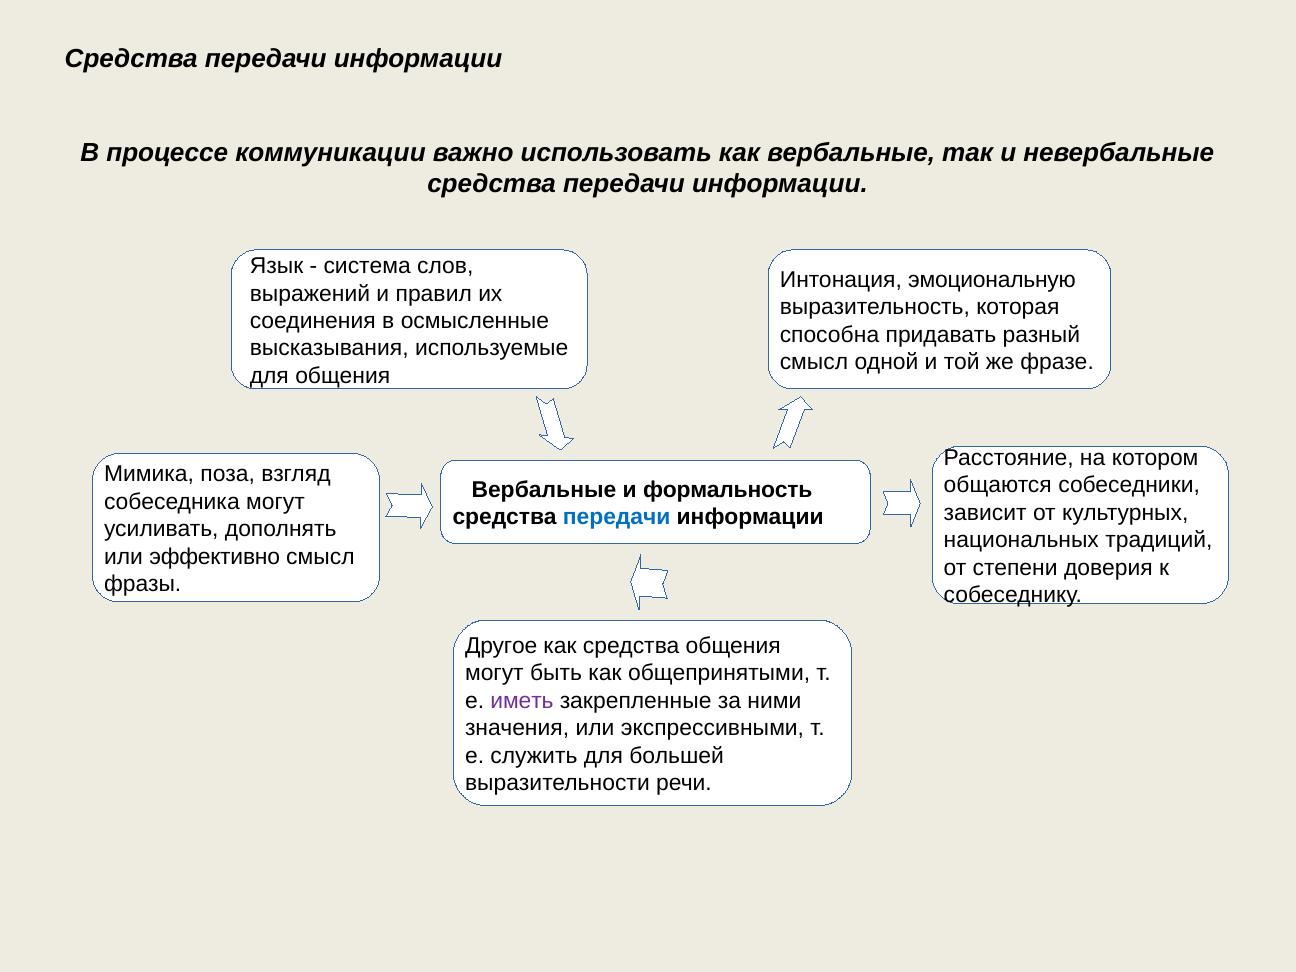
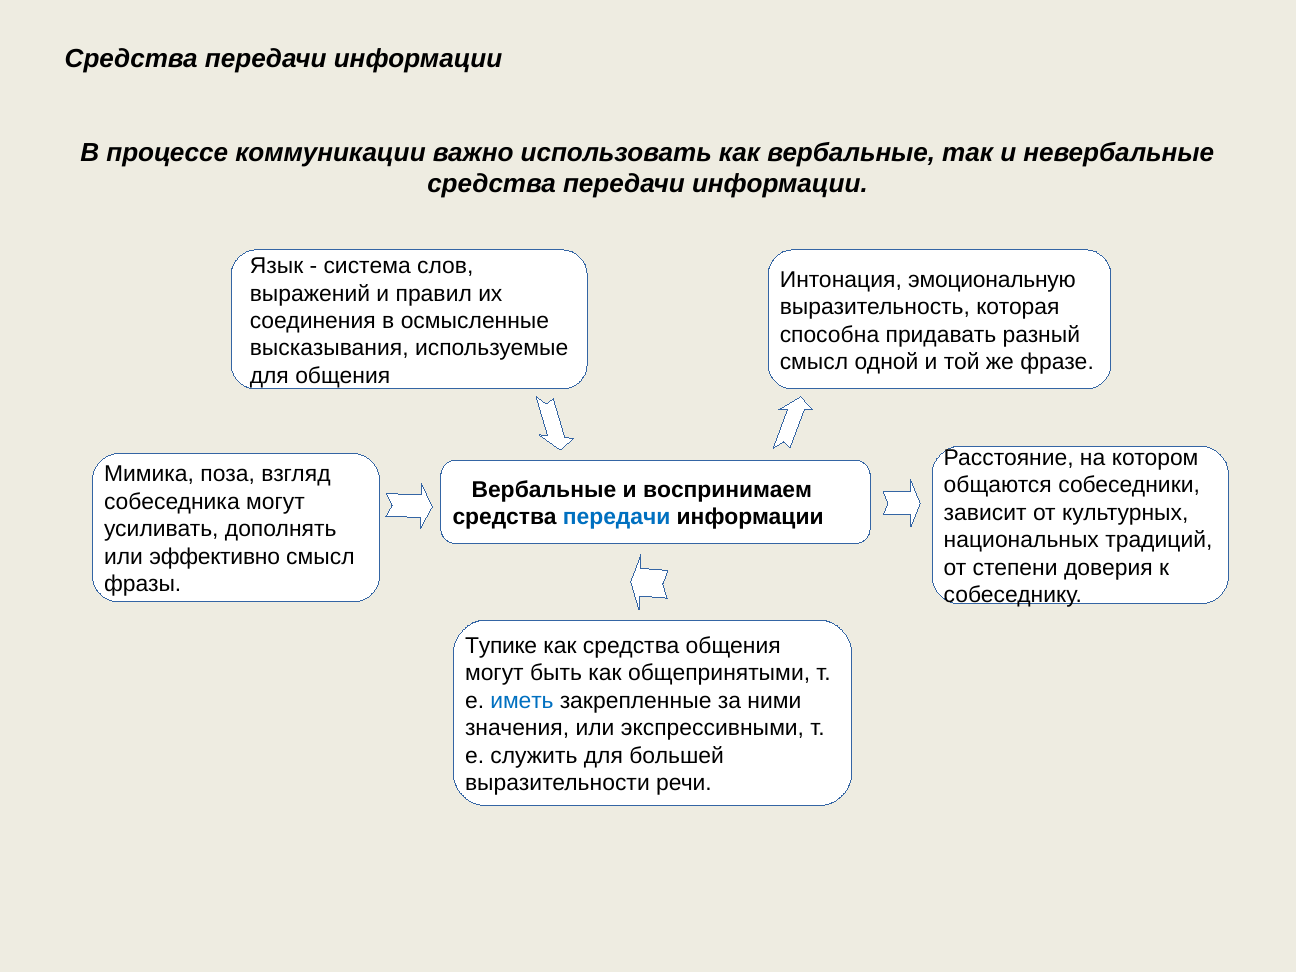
формальность: формальность -> воспринимаем (728, 490)
Другое: Другое -> Тупике (501, 646)
иметь colour: purple -> blue (522, 701)
